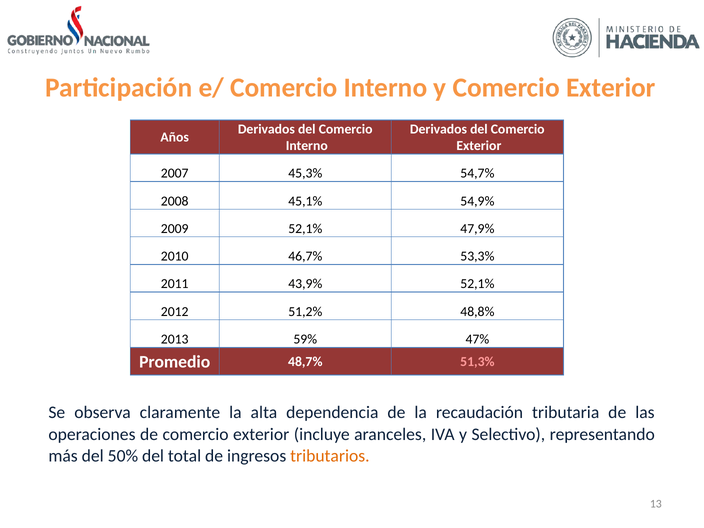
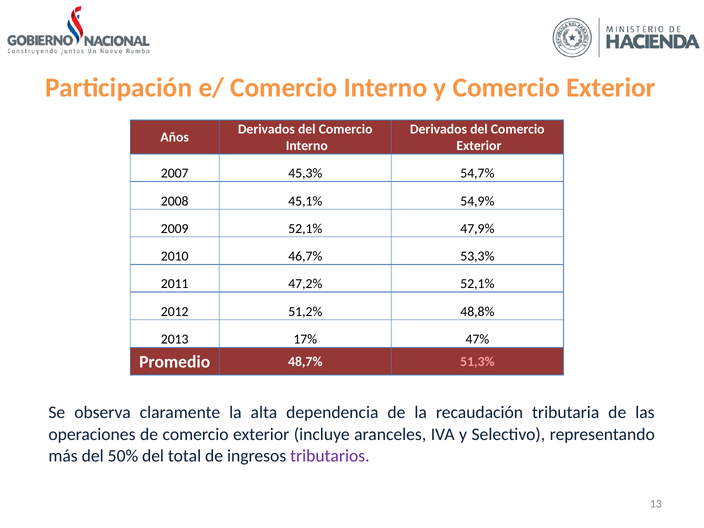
43,9%: 43,9% -> 47,2% (305, 284)
59%: 59% -> 17% (305, 339)
tributarios colour: orange -> purple (330, 456)
